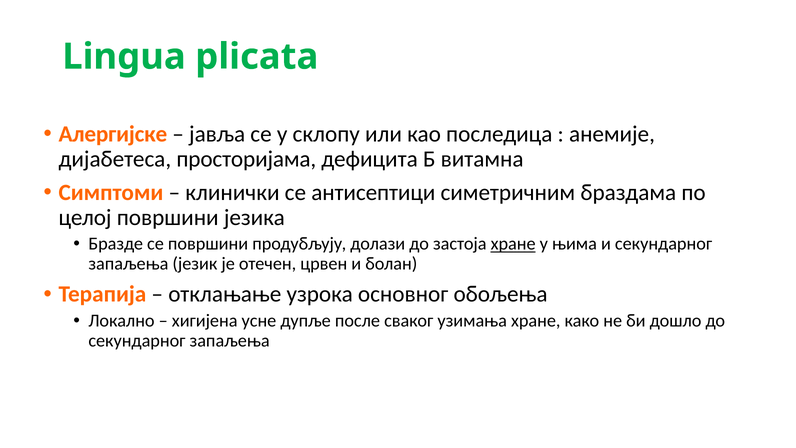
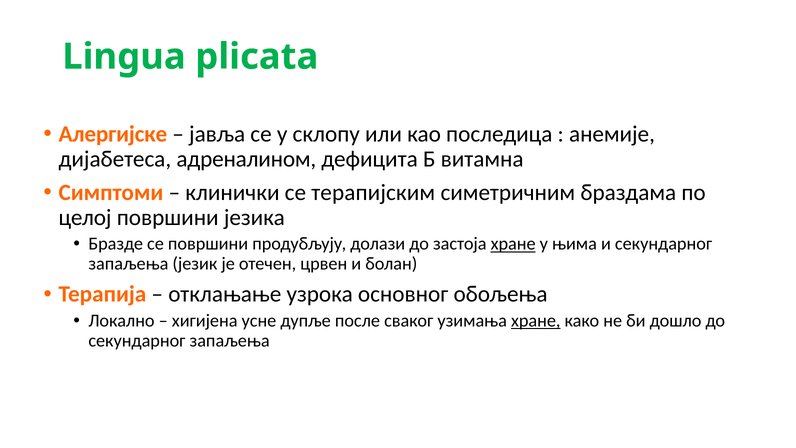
просторијама: просторијама -> адреналином (246, 159)
антисептици: антисептици -> терапијским (373, 192)
хране underline: none -> present (536, 321)
